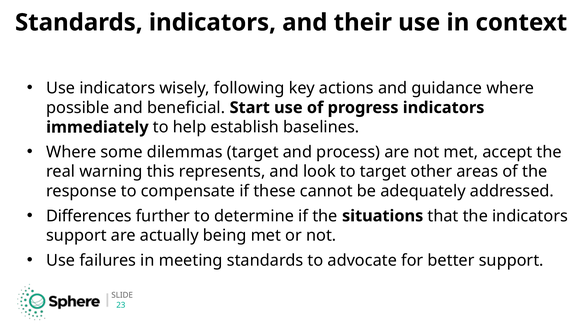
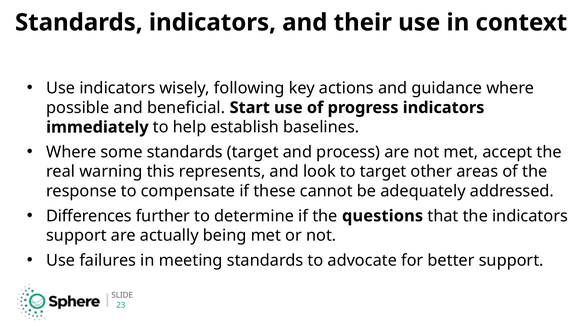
some dilemmas: dilemmas -> standards (185, 152)
situations: situations -> questions (383, 216)
